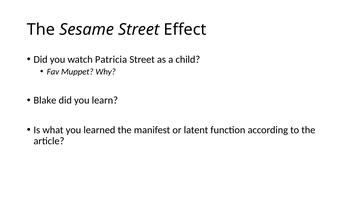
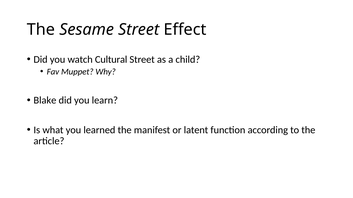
Patricia: Patricia -> Cultural (111, 60)
